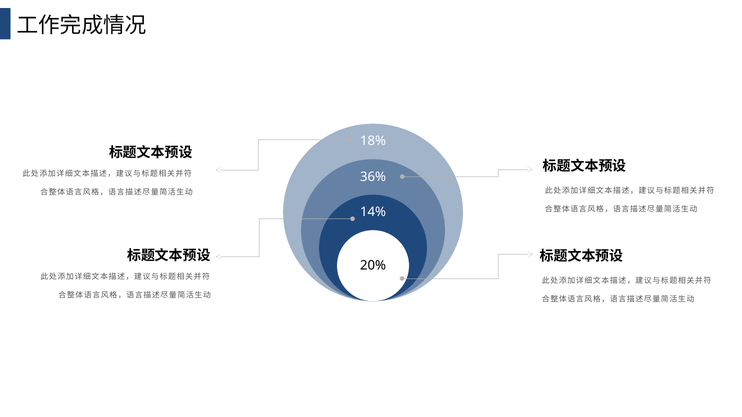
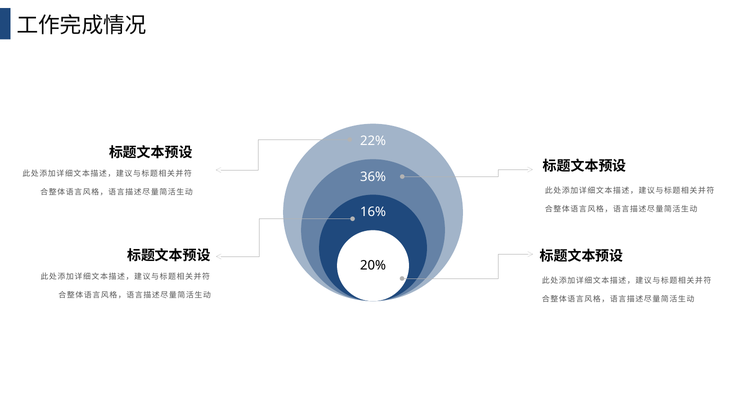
18%: 18% -> 22% (373, 141)
14%: 14% -> 16% (373, 212)
